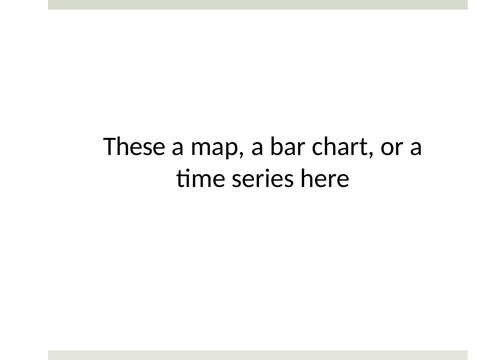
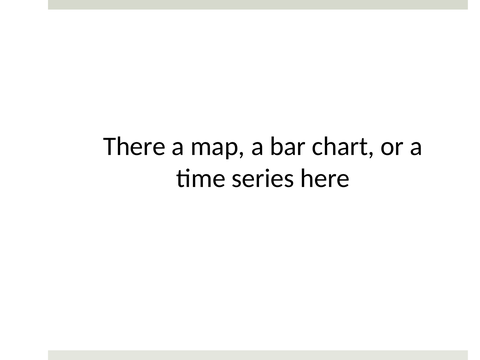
These: These -> There (134, 146)
